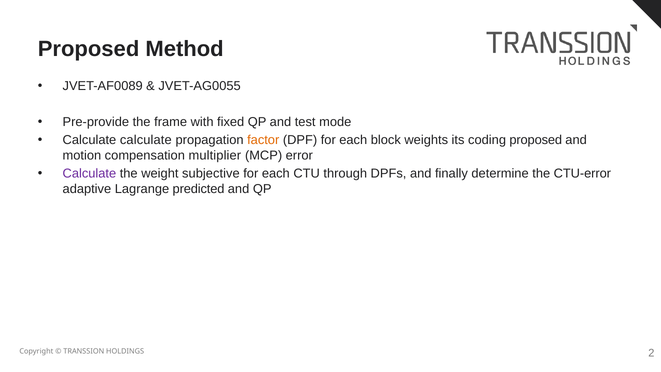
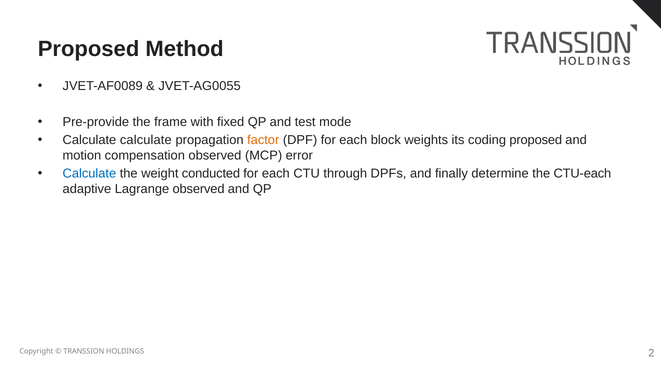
compensation multiplier: multiplier -> observed (215, 155)
Calculate colour: purple -> blue (89, 174)
subjective: subjective -> conducted (211, 174)
CTU-error: CTU-error -> CTU-each (582, 174)
Lagrange predicted: predicted -> observed (199, 189)
